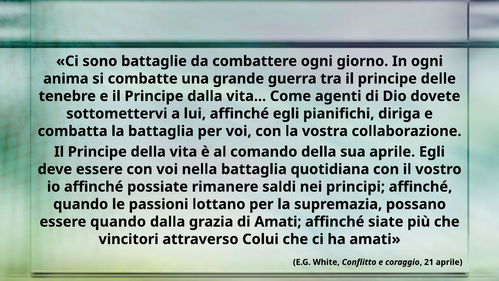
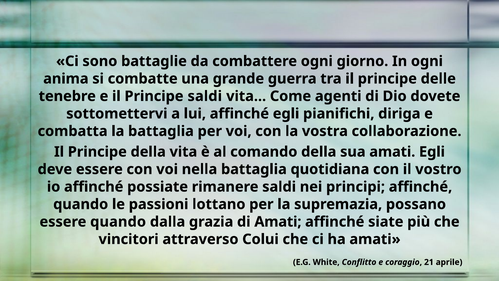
Principe dalla: dalla -> saldi (205, 96)
sua aprile: aprile -> amati (392, 152)
